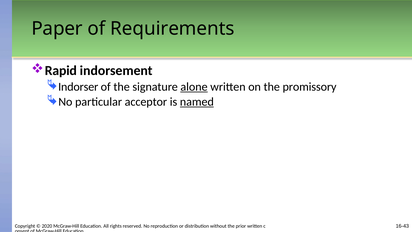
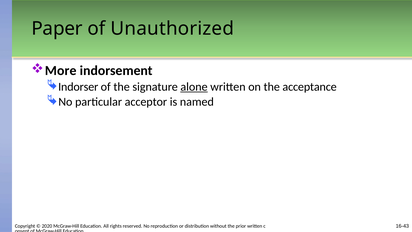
Requirements: Requirements -> Unauthorized (172, 28)
Rapid: Rapid -> More (61, 71)
promissory: promissory -> acceptance (310, 87)
named underline: present -> none (197, 102)
